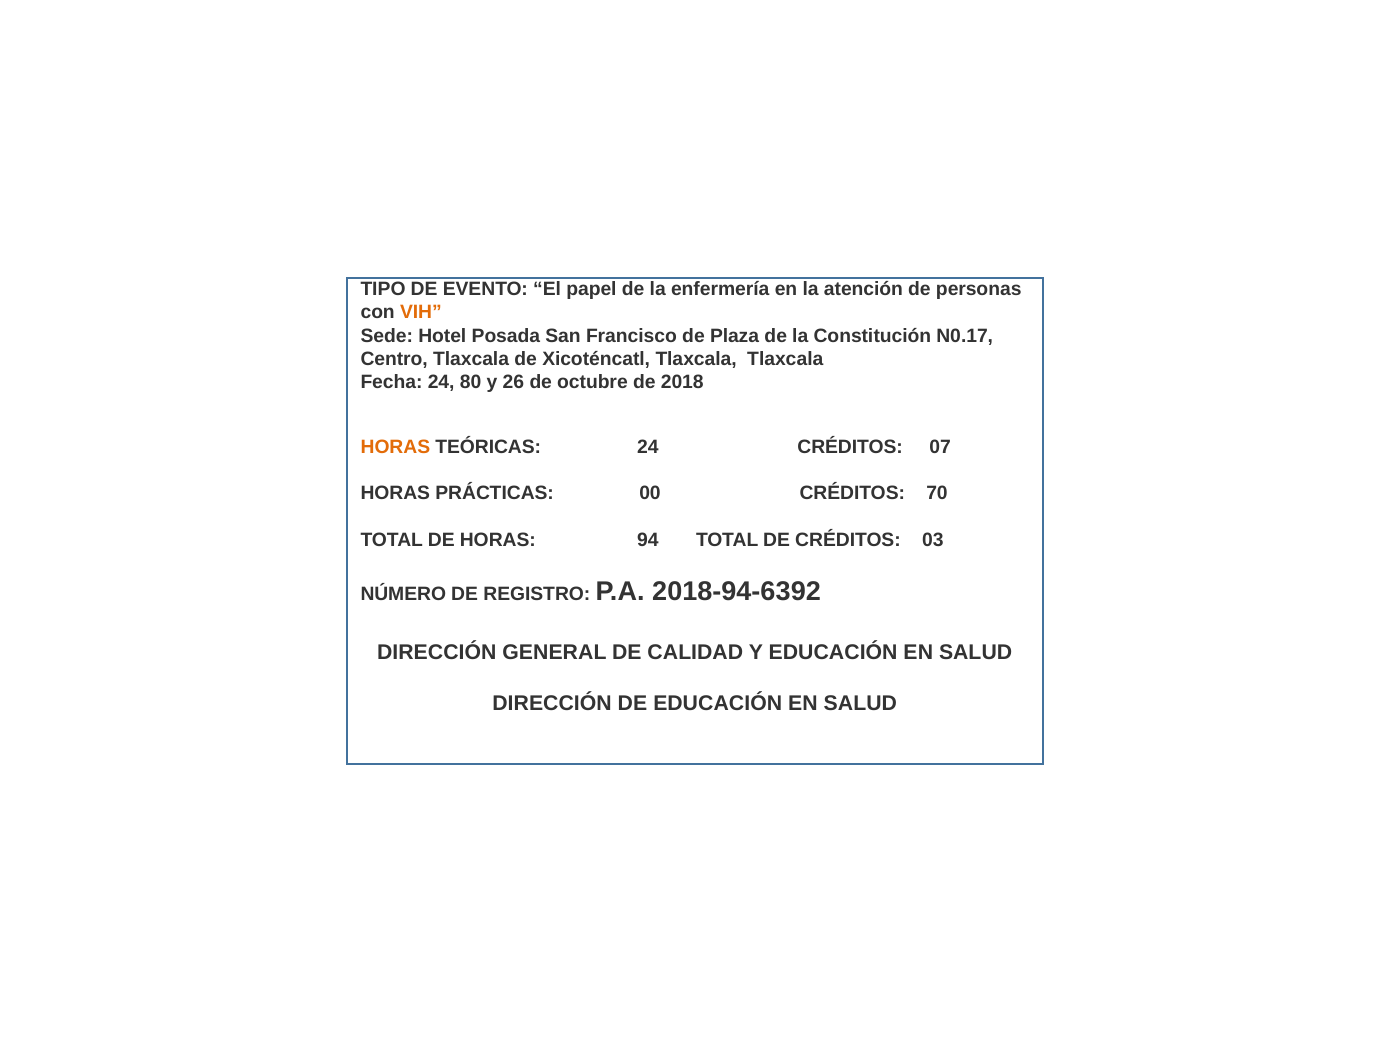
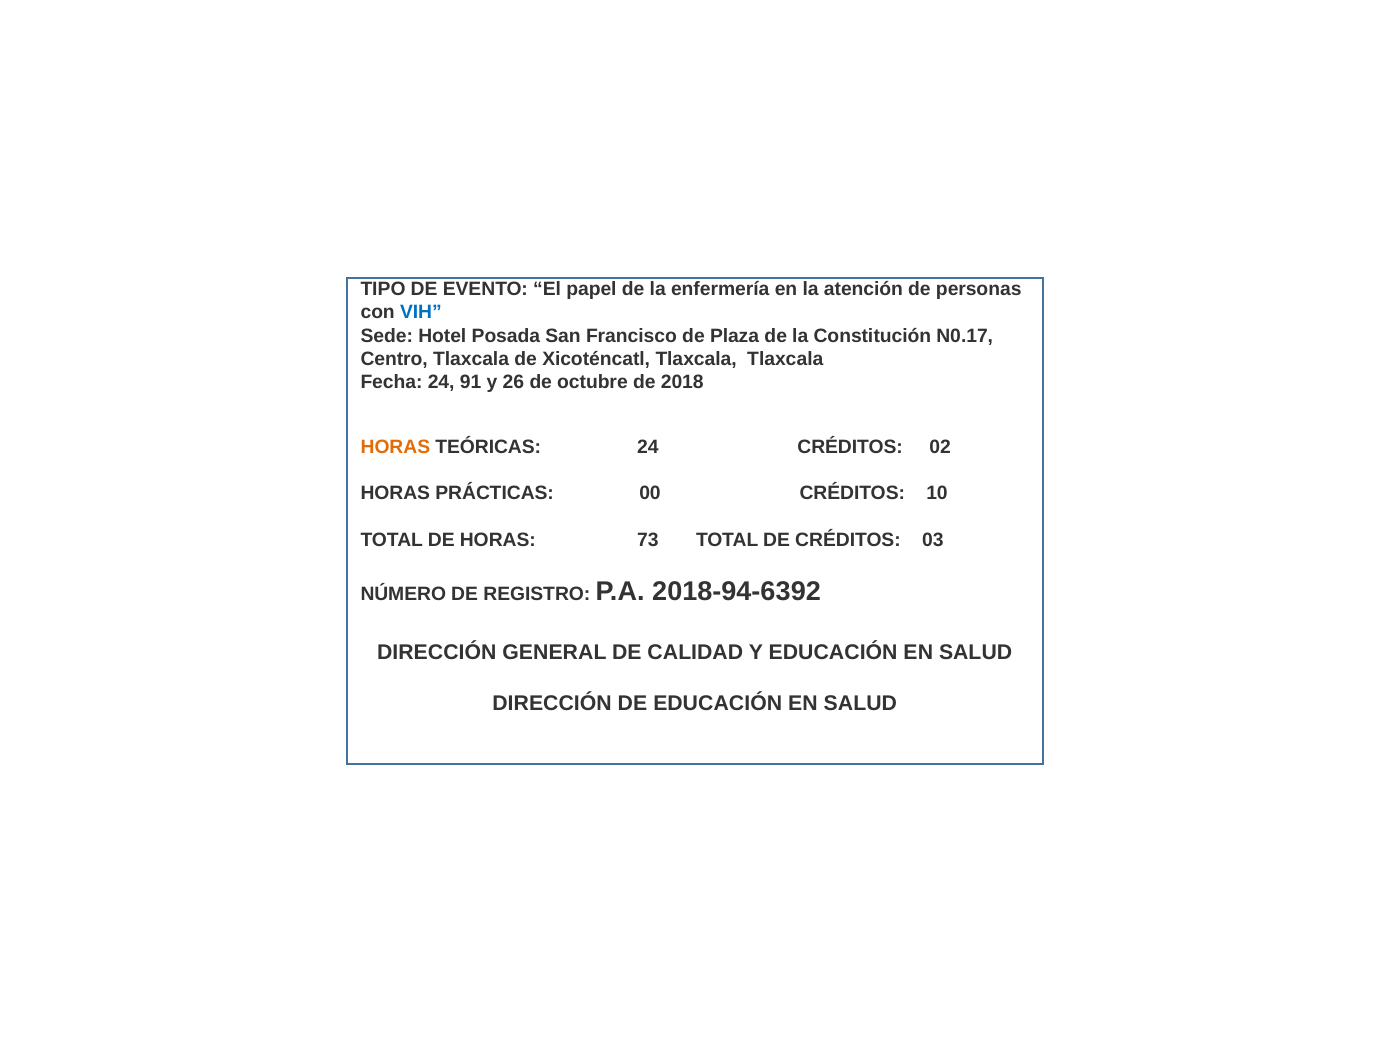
VIH colour: orange -> blue (421, 313)
80: 80 -> 91 (471, 382)
07: 07 -> 02 (940, 447)
70: 70 -> 10 (937, 494)
94: 94 -> 73 (648, 540)
